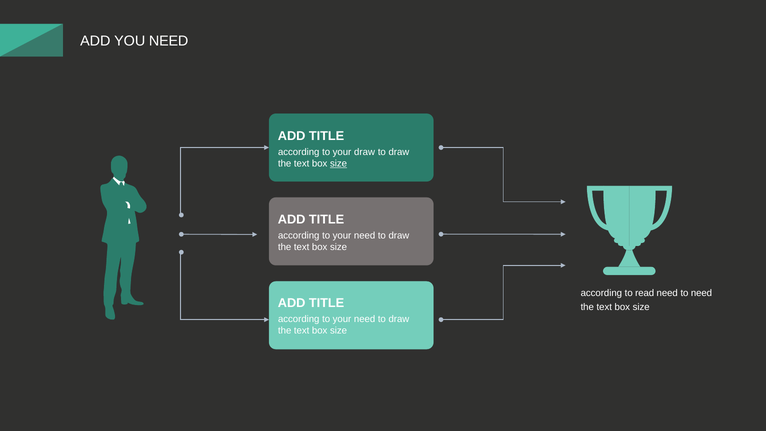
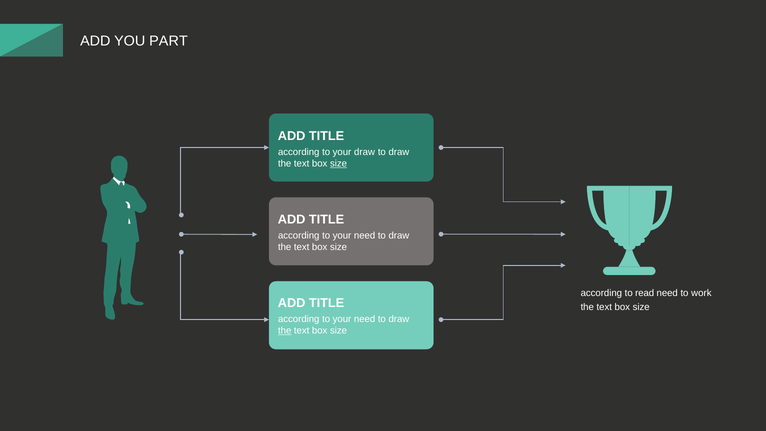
YOU NEED: NEED -> PART (168, 41)
to need: need -> work (701, 293)
the underline: none -> present (285, 330)
